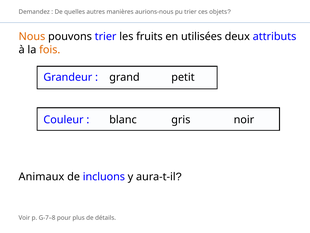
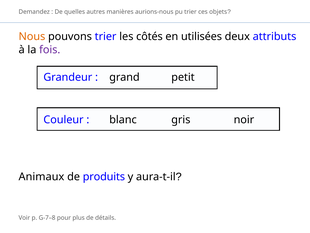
fruits: fruits -> côtés (149, 37)
fois colour: orange -> purple (50, 50)
incluons: incluons -> produits (104, 176)
